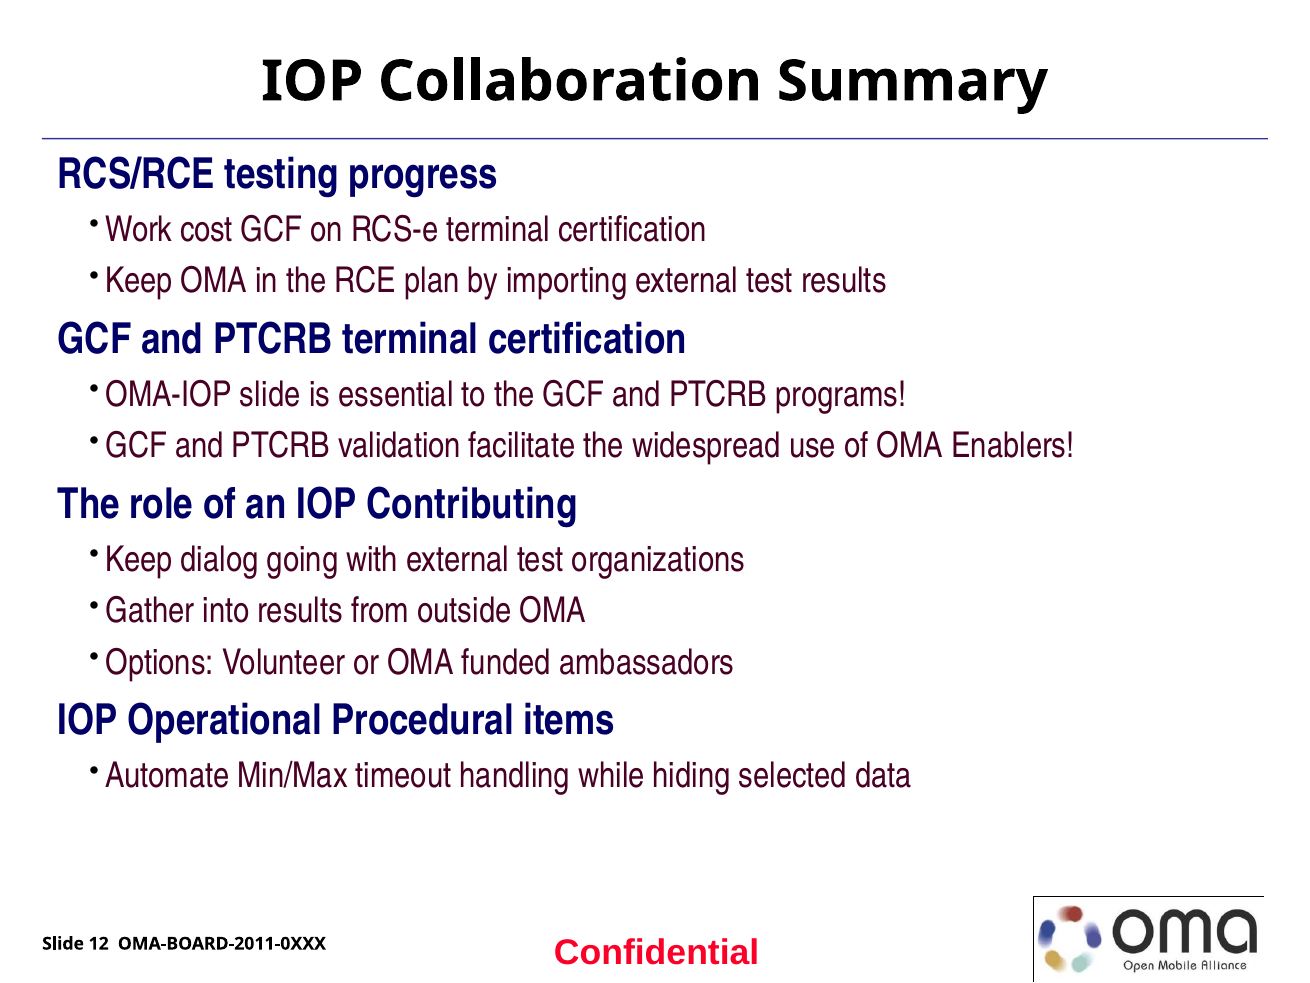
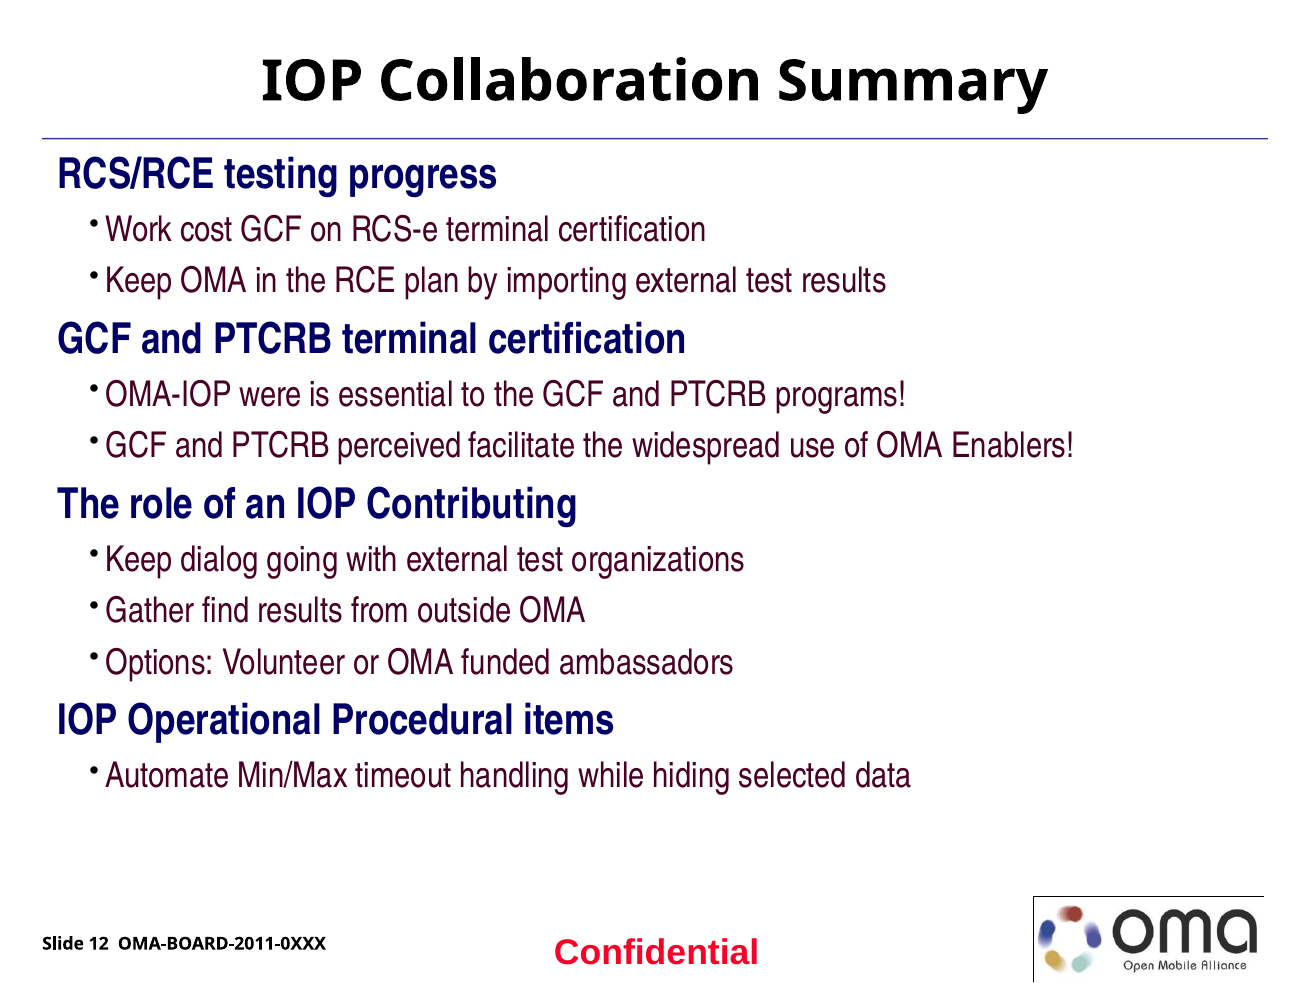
OMA-IOP slide: slide -> were (271, 394)
validation: validation -> perceived (400, 446)
into: into -> find (226, 611)
